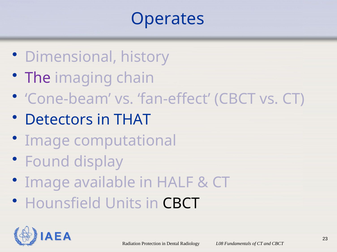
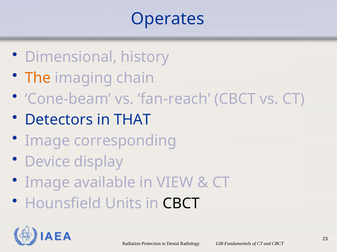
The colour: purple -> orange (38, 78)
fan-effect: fan-effect -> fan-reach (174, 99)
computational: computational -> corresponding (125, 141)
Found: Found -> Device (47, 162)
HALF: HALF -> VIEW (175, 183)
